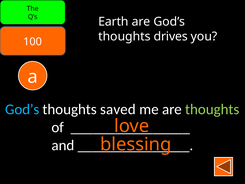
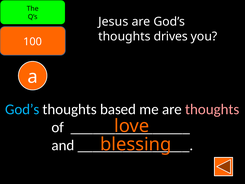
Earth: Earth -> Jesus (113, 22)
saved: saved -> based (118, 109)
thoughts colour: light green -> pink (212, 109)
